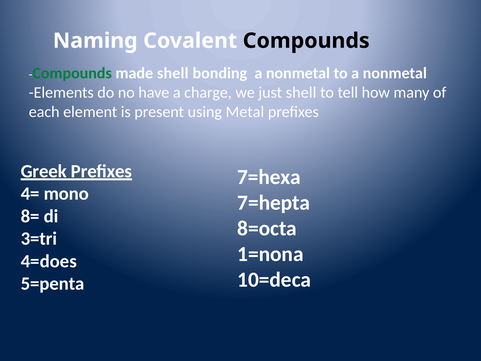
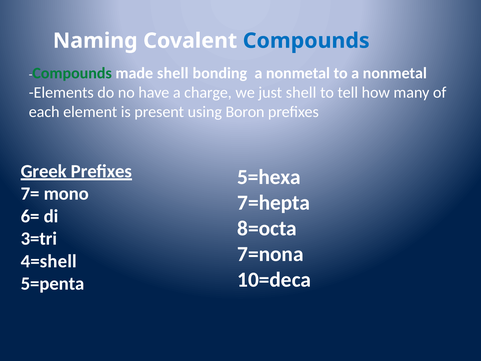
Compounds colour: black -> blue (306, 41)
Metal: Metal -> Boron (245, 112)
7=hexa: 7=hexa -> 5=hexa (269, 177)
4=: 4= -> 7= (30, 194)
8=: 8= -> 6= (30, 216)
1=nona: 1=nona -> 7=nona (270, 254)
4=does: 4=does -> 4=shell (49, 261)
